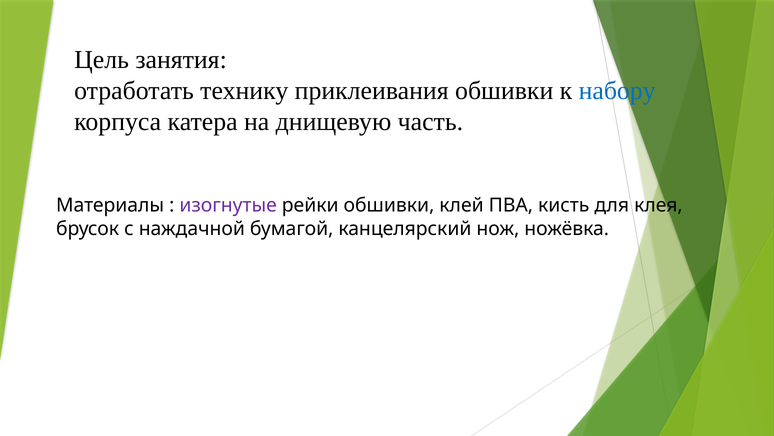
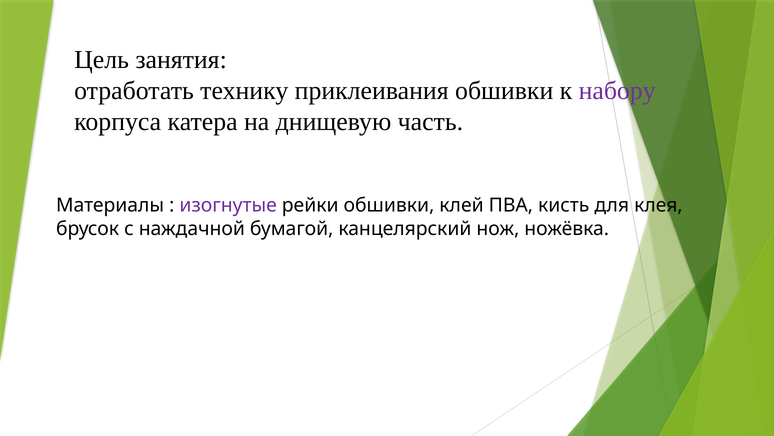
набору colour: blue -> purple (617, 91)
